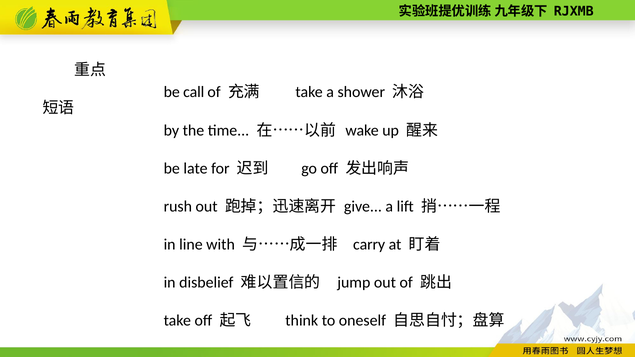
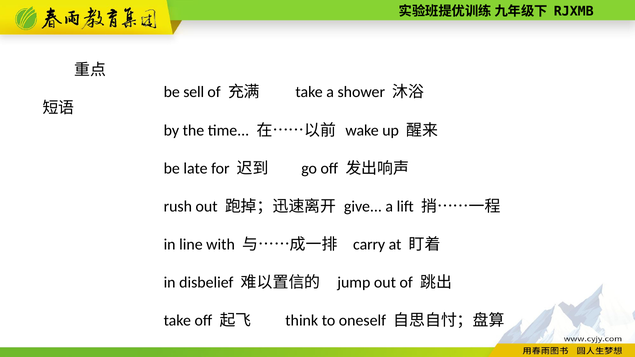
call: call -> sell (194, 92)
